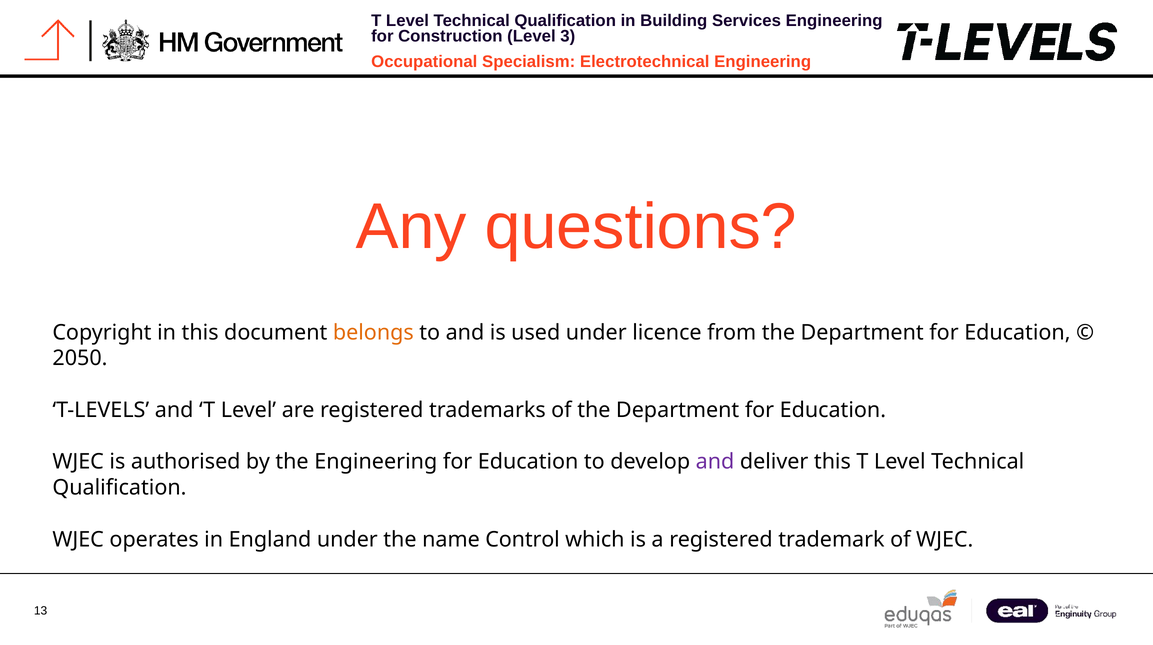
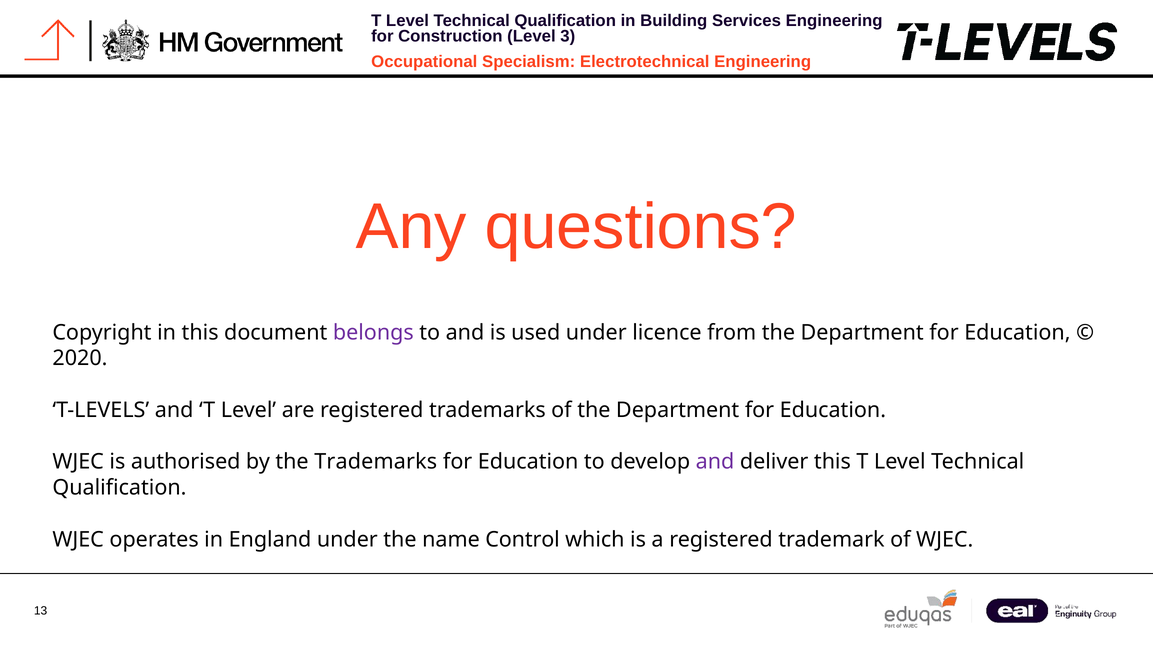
belongs colour: orange -> purple (373, 332)
2050: 2050 -> 2020 (80, 358)
the Engineering: Engineering -> Trademarks (376, 461)
